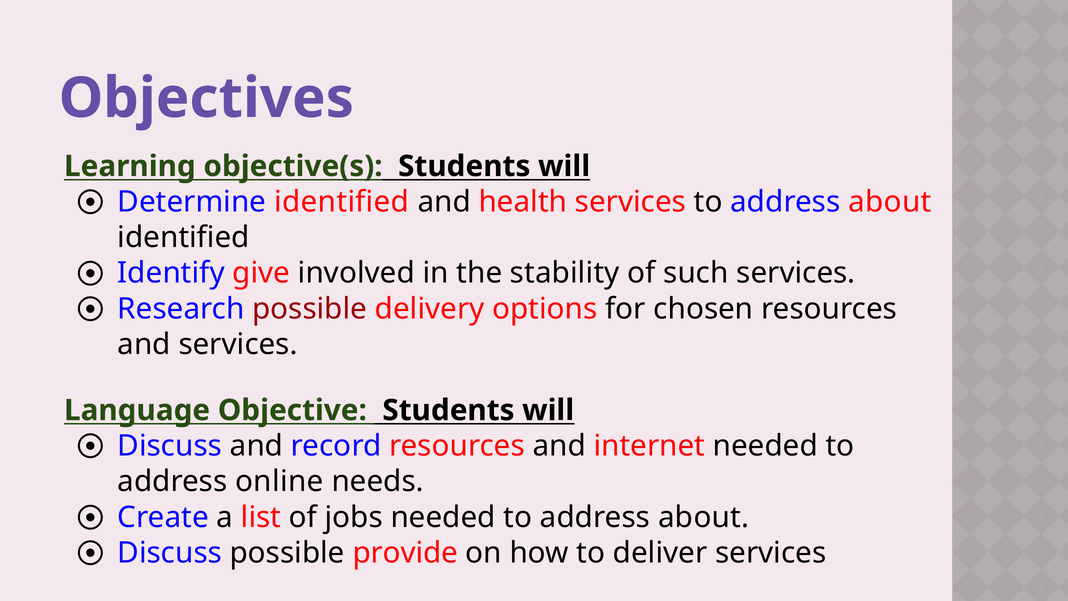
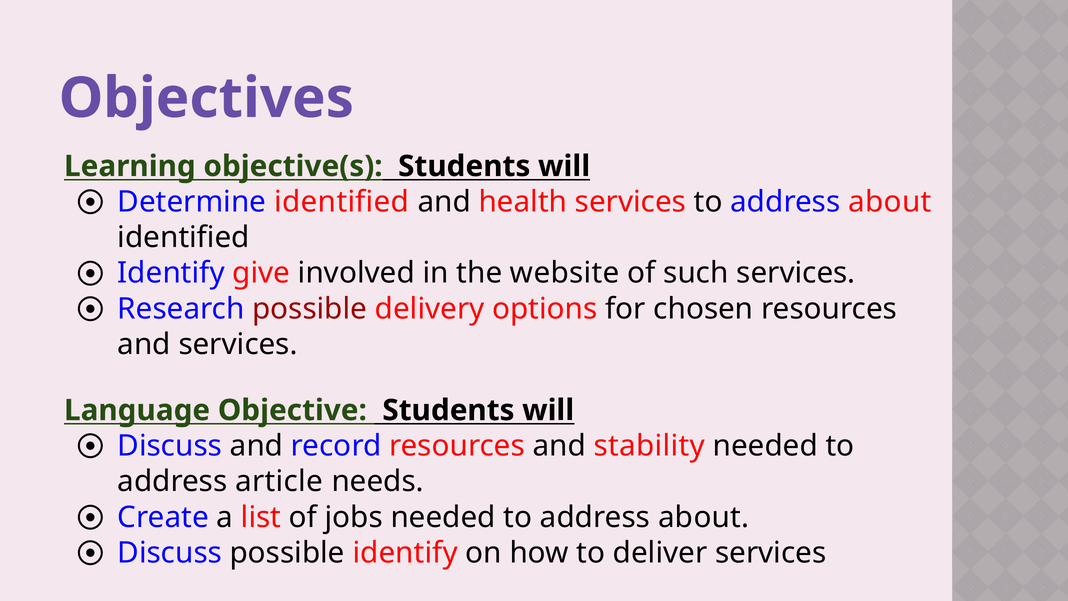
stability: stability -> website (565, 273)
internet: internet -> stability (649, 446)
online: online -> article (279, 481)
possible provide: provide -> identify (405, 553)
